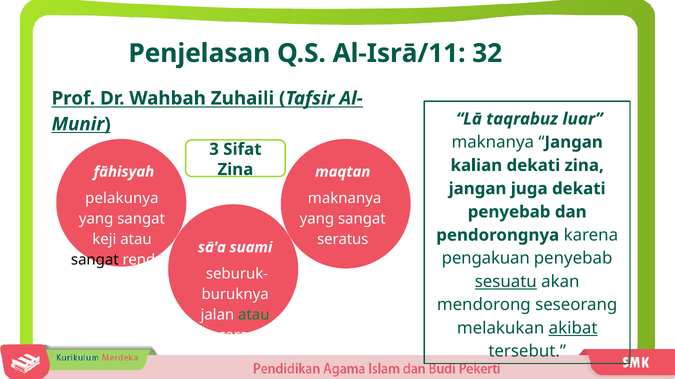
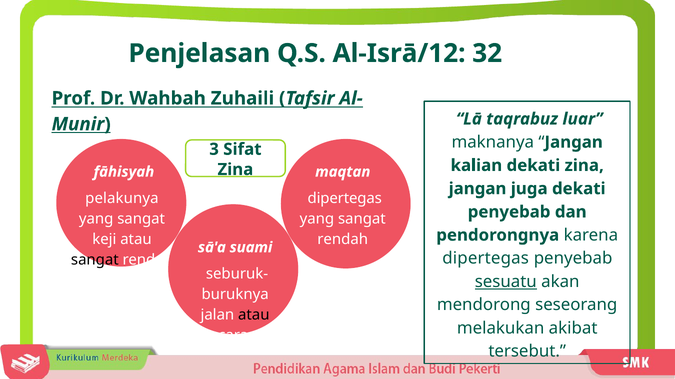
Al-Isrā/11: Al-Isrā/11 -> Al-Isrā/12 (399, 53)
maknanya: maknanya -> dipertegas (345, 198)
seratus: seratus -> rendah (343, 240)
pengakuan: pengakuan -> dipertegas (486, 259)
atau colour: green -> black (254, 315)
akibat underline: present -> none (573, 329)
